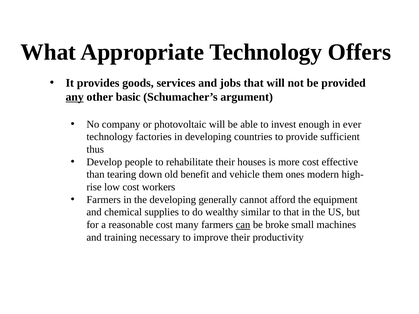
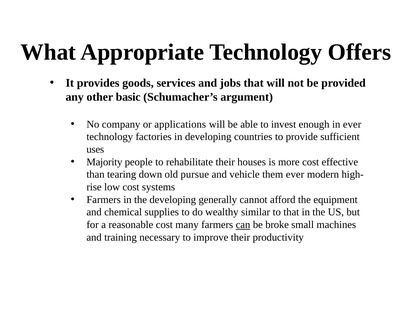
any underline: present -> none (75, 97)
photovoltaic: photovoltaic -> applications (180, 124)
thus: thus -> uses (95, 149)
Develop: Develop -> Majority (104, 162)
benefit: benefit -> pursue (195, 175)
them ones: ones -> ever (295, 175)
workers: workers -> systems (159, 187)
